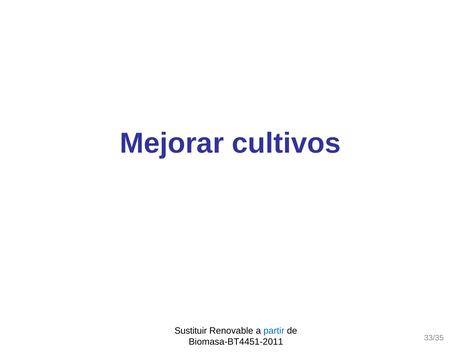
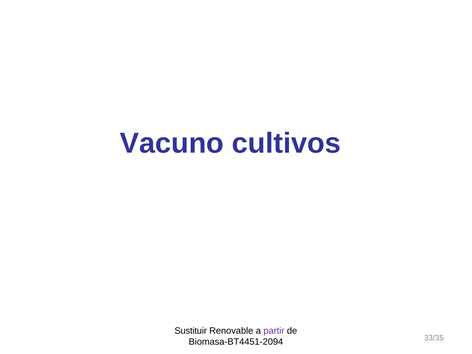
Mejorar: Mejorar -> Vacuno (172, 143)
partir colour: blue -> purple (274, 331)
Biomasa-BT4451-2011: Biomasa-BT4451-2011 -> Biomasa-BT4451-2094 (236, 342)
